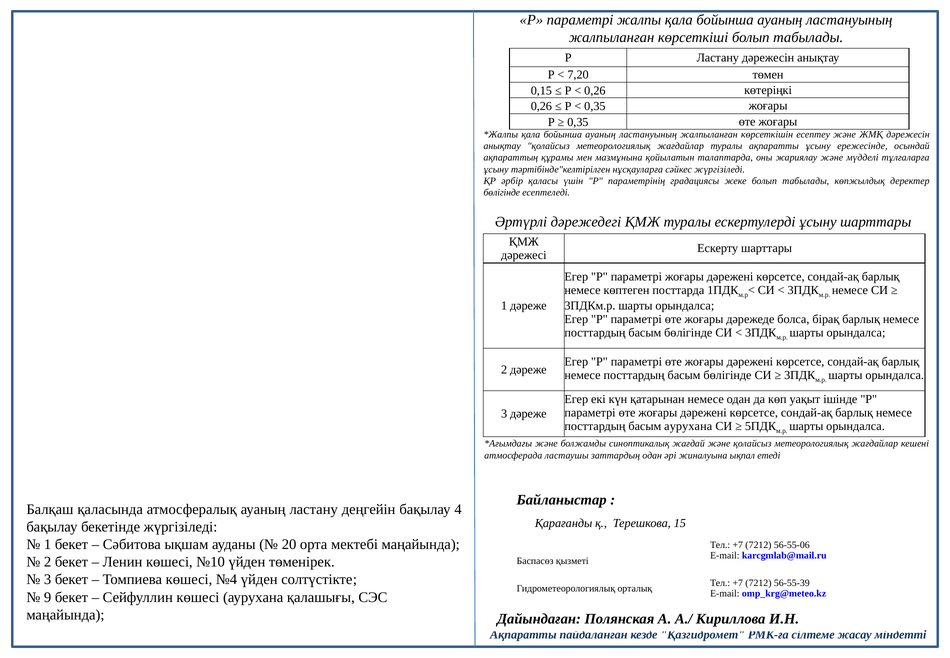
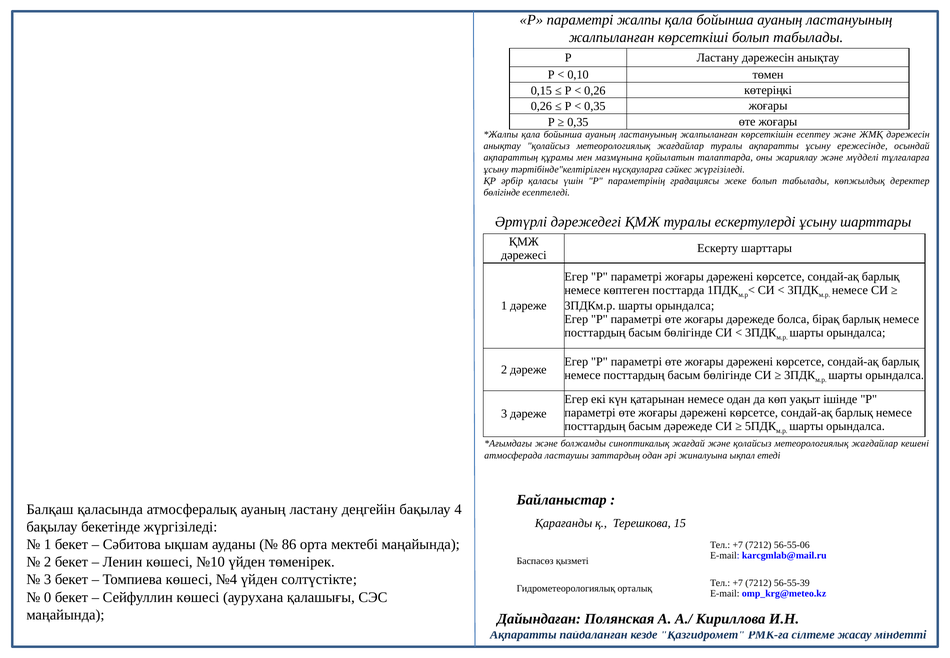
7,20: 7,20 -> 0,10 (578, 75)
басым аурухана: аурухана -> дәрежеде (688, 426)
20: 20 -> 86 (289, 544)
9: 9 -> 0 (48, 597)
